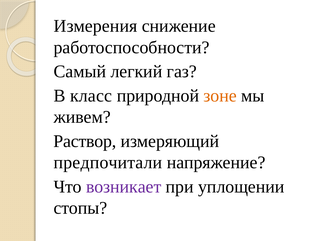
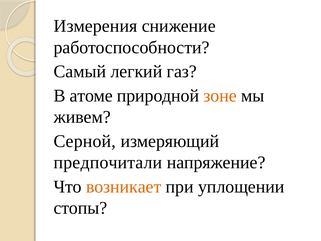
класс: класс -> атоме (91, 96)
Раствор: Раствор -> Серной (85, 141)
возникает colour: purple -> orange (124, 186)
